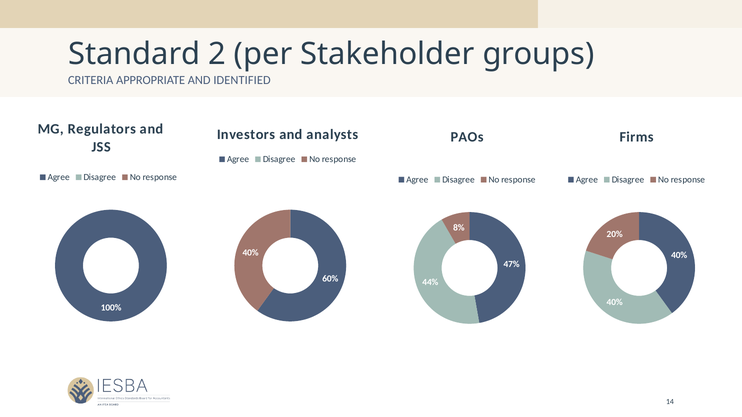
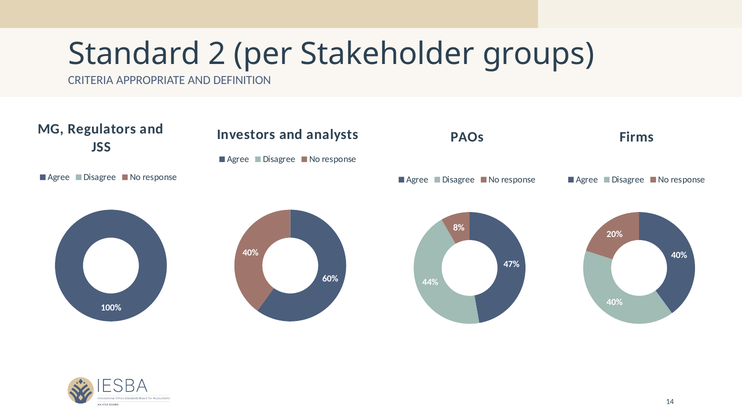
IDENTIFIED: IDENTIFIED -> DEFINITION (242, 80)
